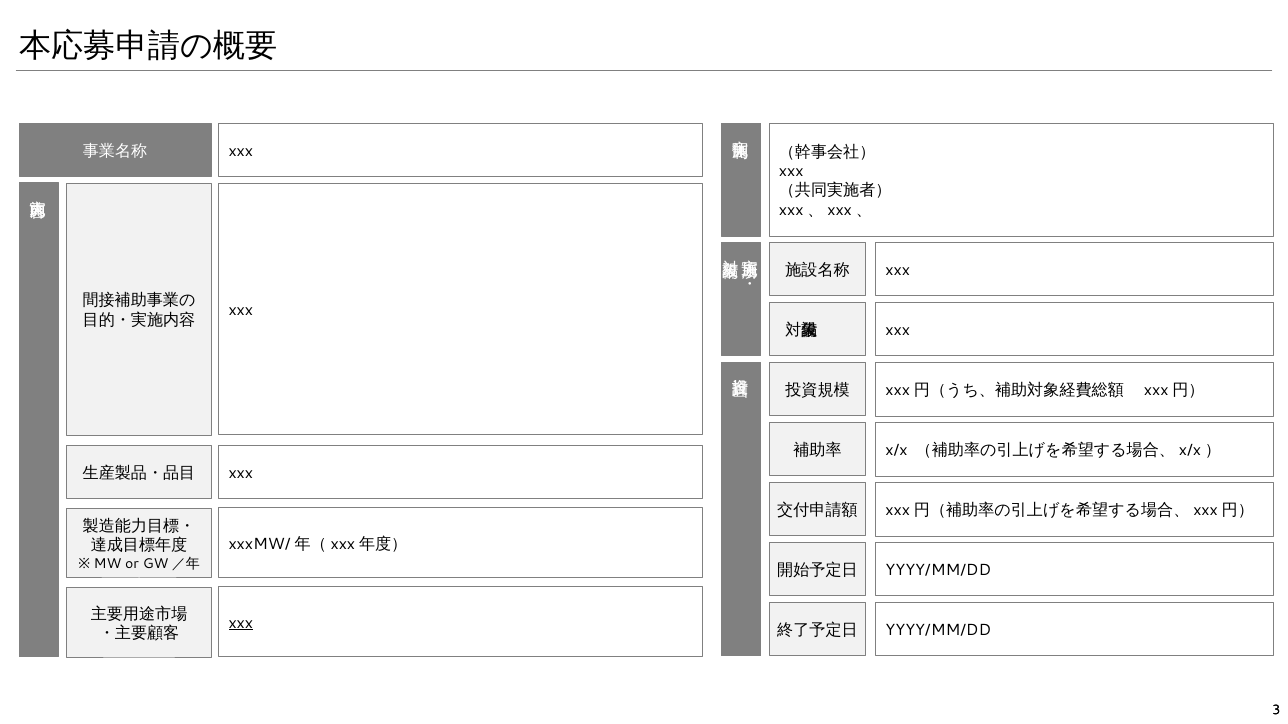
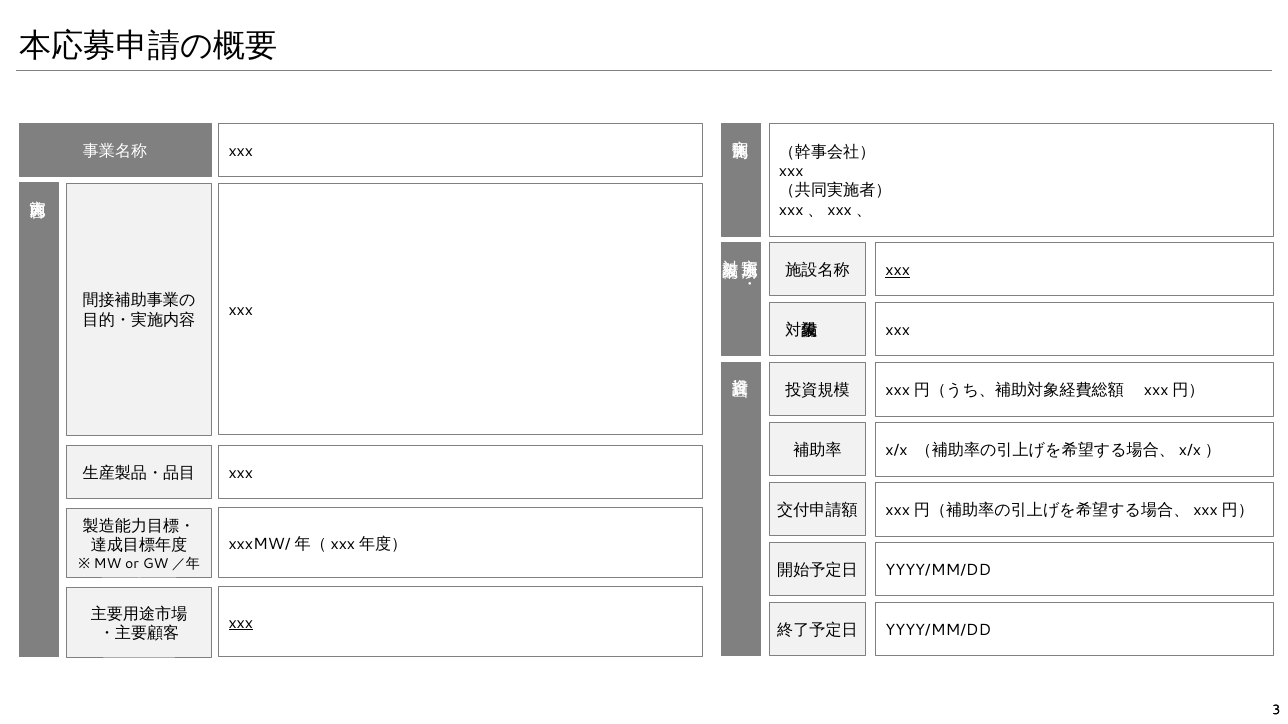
xxx underline: none -> present (898, 271)
